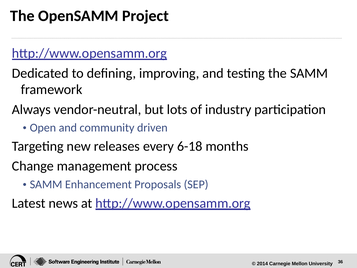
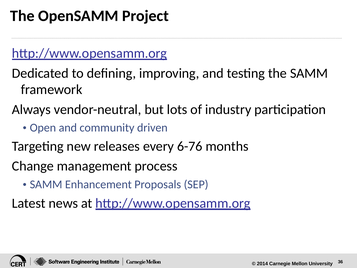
6-18: 6-18 -> 6-76 (190, 146)
